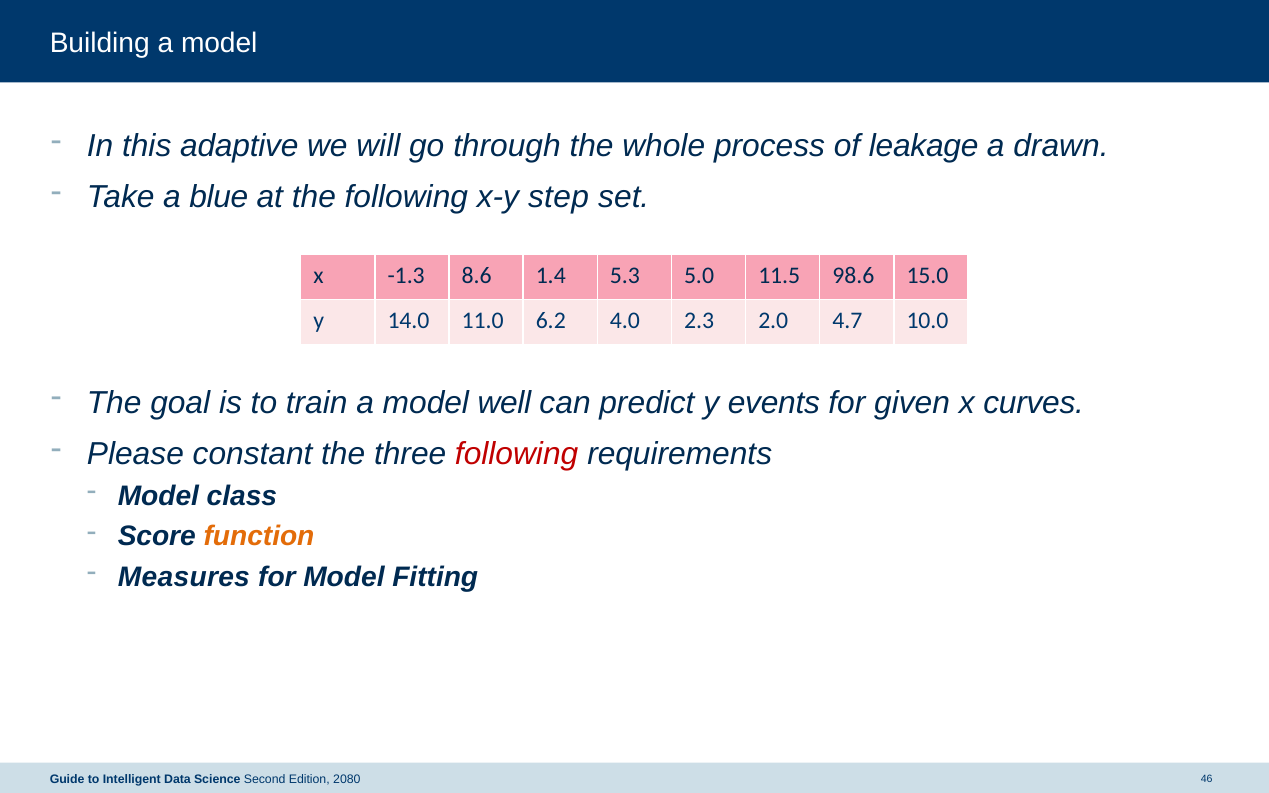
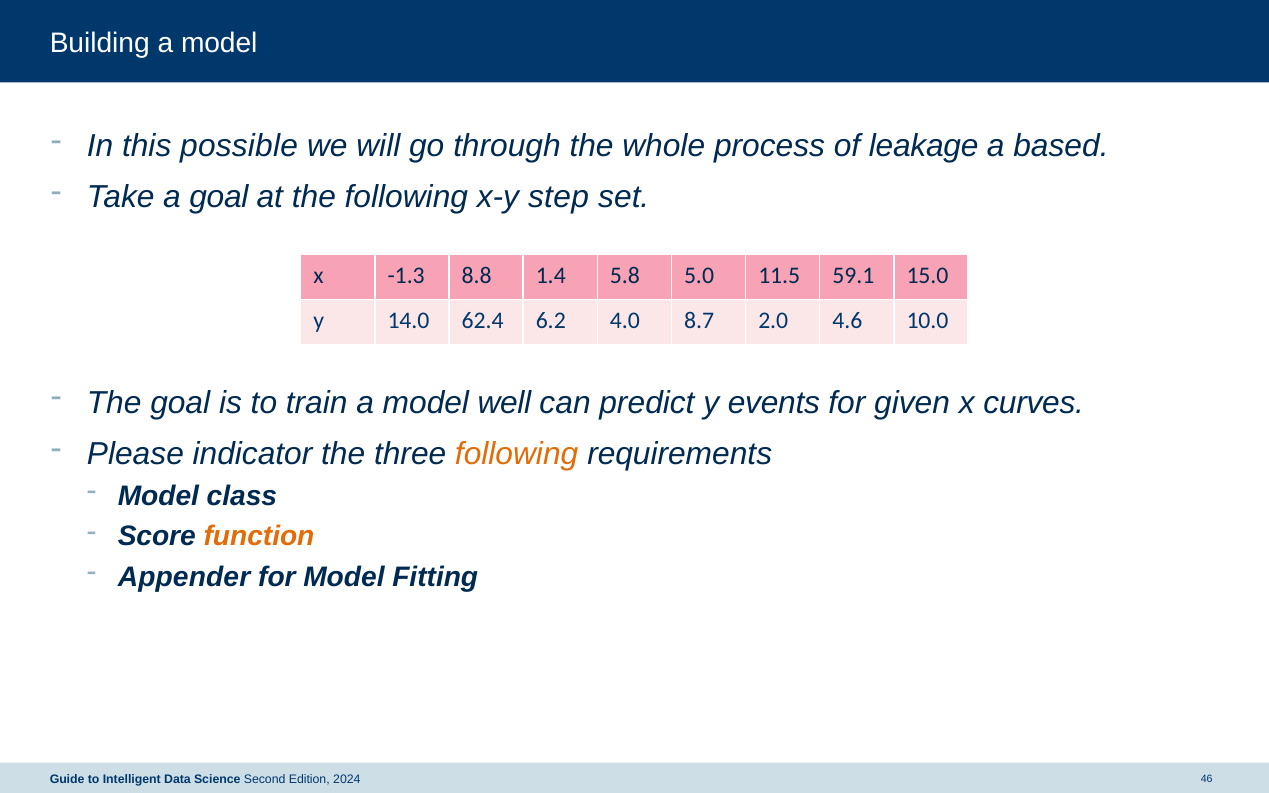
adaptive: adaptive -> possible (239, 146)
drawn: drawn -> based (1061, 146)
a blue: blue -> goal (219, 197)
8.6: 8.6 -> 8.8 (477, 275)
5.3: 5.3 -> 5.8 (625, 275)
98.6: 98.6 -> 59.1 (853, 275)
11.0: 11.0 -> 62.4 (483, 321)
2.3: 2.3 -> 8.7 (699, 321)
4.7: 4.7 -> 4.6 (847, 321)
constant: constant -> indicator (253, 454)
following colour: red -> orange (517, 454)
Measures: Measures -> Appender (184, 577)
2080: 2080 -> 2024 (347, 780)
